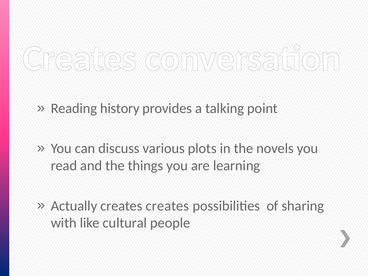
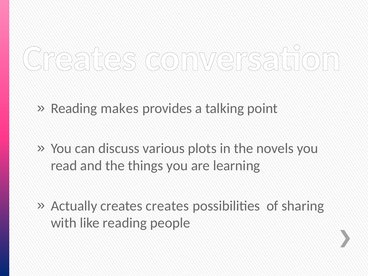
history: history -> makes (120, 108)
like cultural: cultural -> reading (125, 223)
